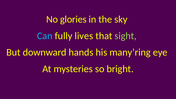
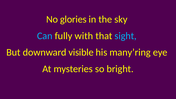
lives: lives -> with (84, 36)
sight colour: light green -> light blue (126, 36)
hands: hands -> visible (81, 52)
